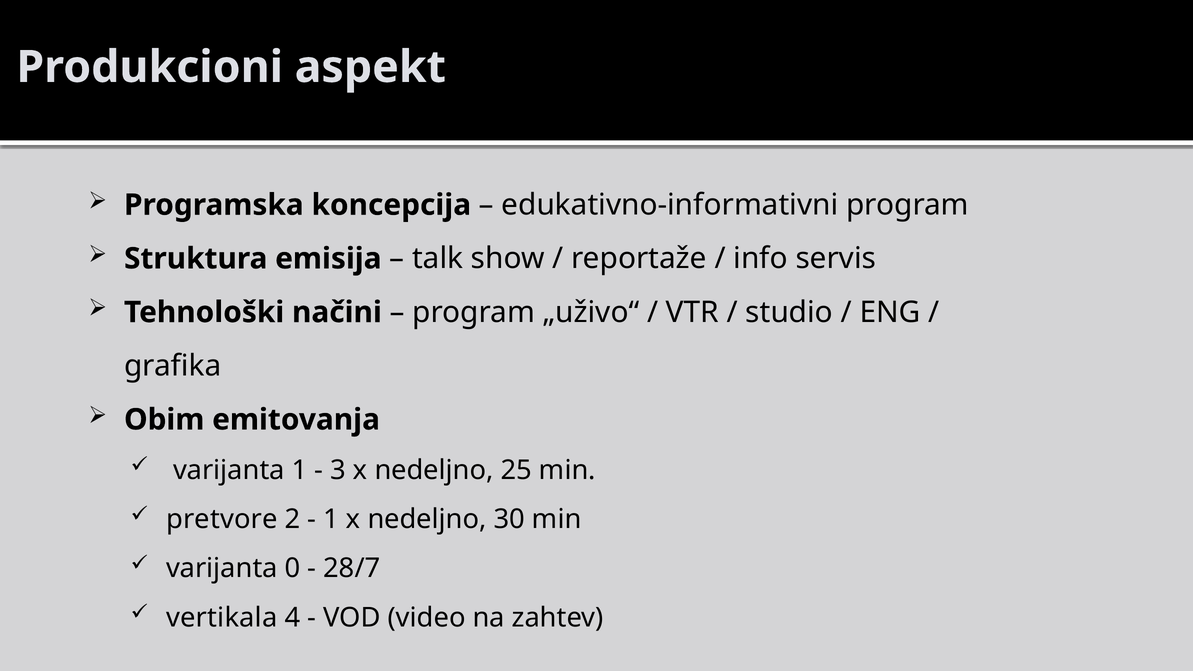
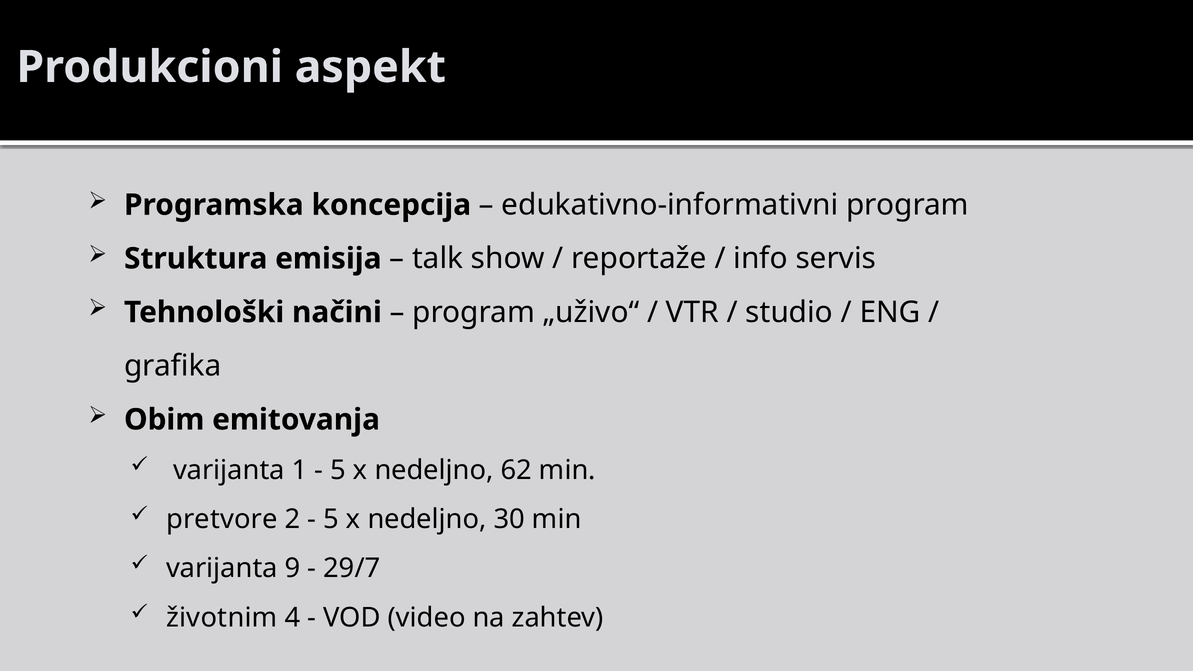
3: 3 -> 5 (338, 470)
25: 25 -> 62 (516, 470)
1: 1 -> 5 (331, 519)
0: 0 -> 9 (293, 568)
28/7: 28/7 -> 29/7 (352, 568)
vertikala: vertikala -> životnim (222, 618)
